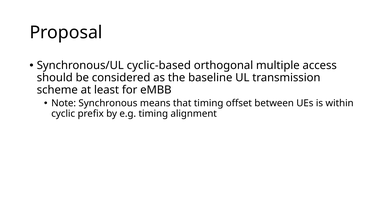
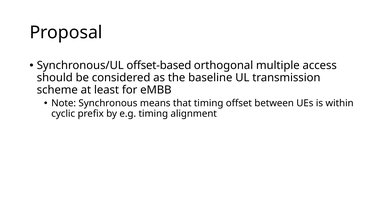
cyclic-based: cyclic-based -> offset-based (159, 65)
